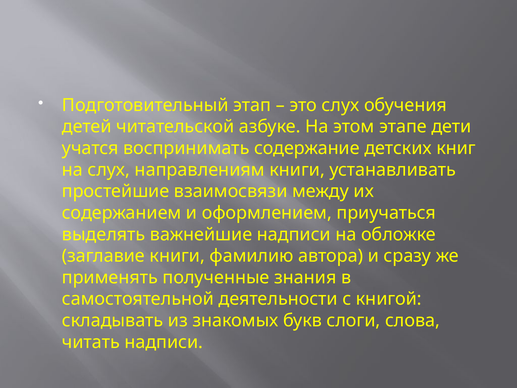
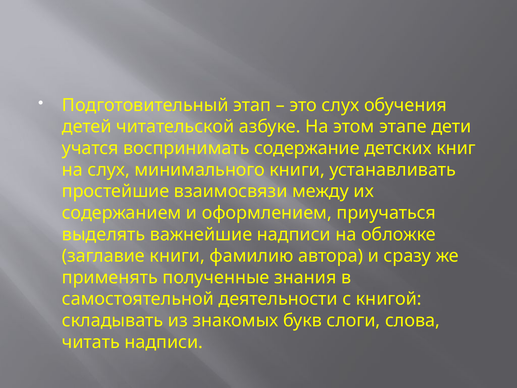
направлениям: направлениям -> минимального (200, 170)
